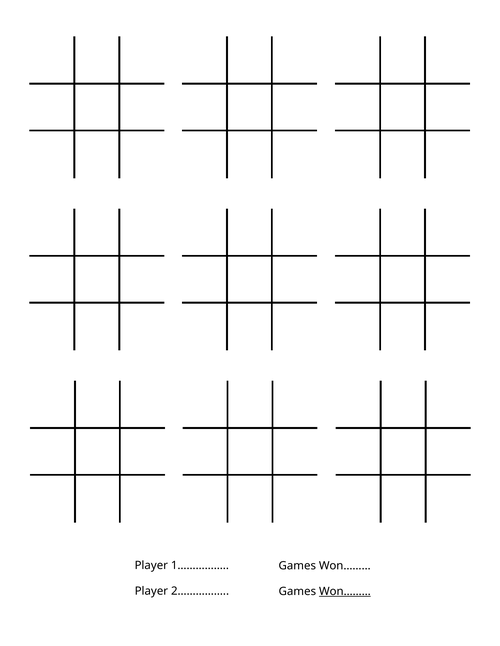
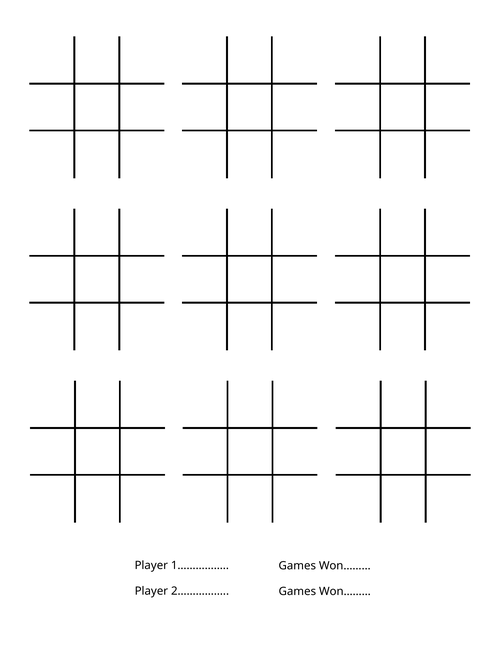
Won……… underline: present -> none (345, 592)
